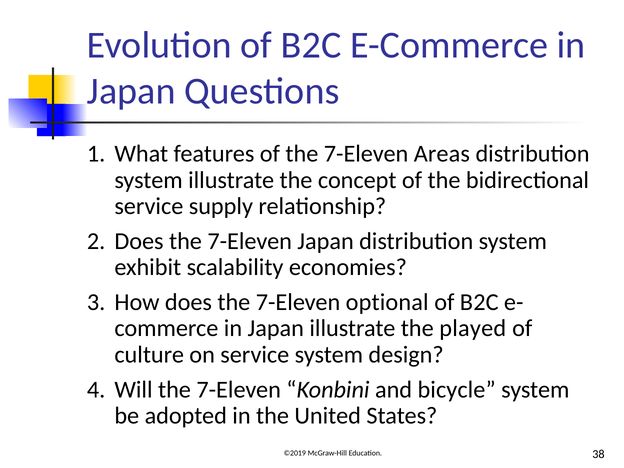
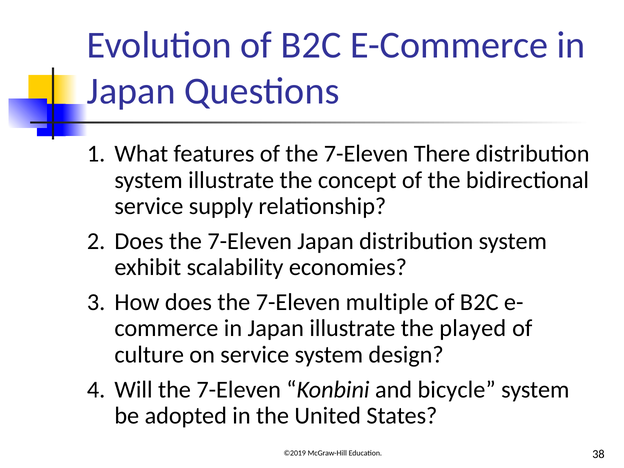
Areas: Areas -> There (442, 154)
optional: optional -> multiple (387, 302)
